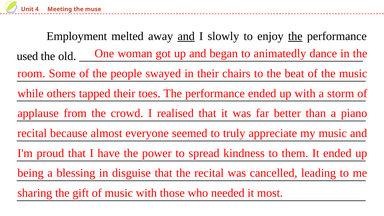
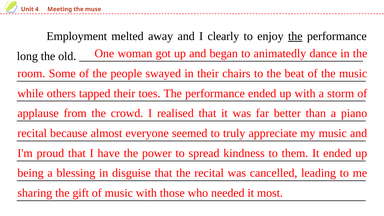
and underline: present -> none (186, 36)
slowly: slowly -> clearly (223, 36)
used: used -> long (27, 56)
